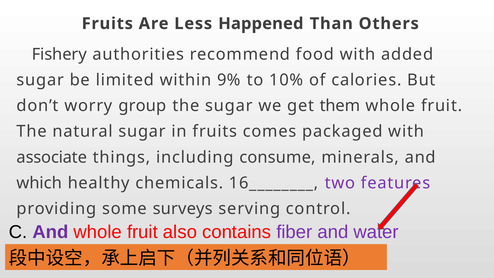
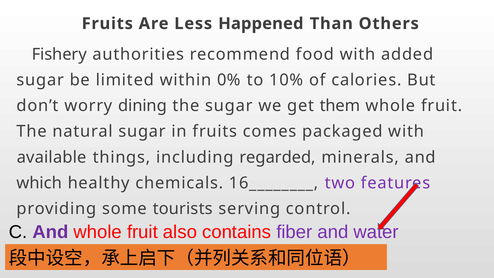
9%: 9% -> 0% (229, 80)
group: group -> dining (143, 106)
associate: associate -> available (52, 157)
consume: consume -> regarded (278, 157)
surveys: surveys -> tourists (183, 209)
